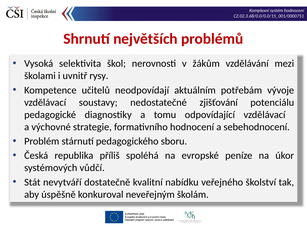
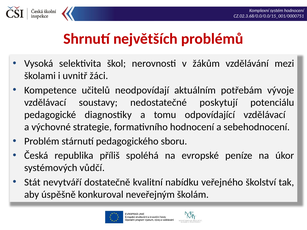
rysy: rysy -> žáci (99, 76)
zjišťování: zjišťování -> poskytují (219, 103)
